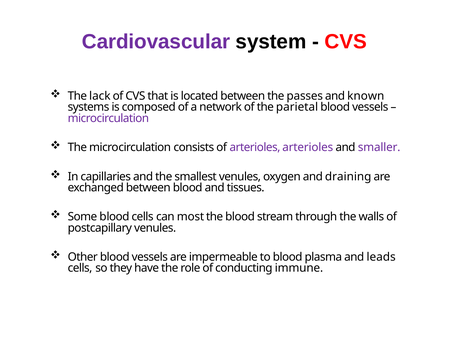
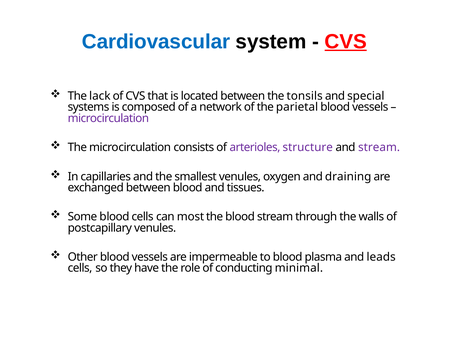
Cardiovascular colour: purple -> blue (156, 42)
CVS underline: none -> present (346, 42)
passes: passes -> tonsils (305, 96)
known: known -> special (366, 96)
arterioles arterioles: arterioles -> structure (308, 147)
and smaller: smaller -> stream (379, 147)
immune: immune -> minimal (299, 268)
